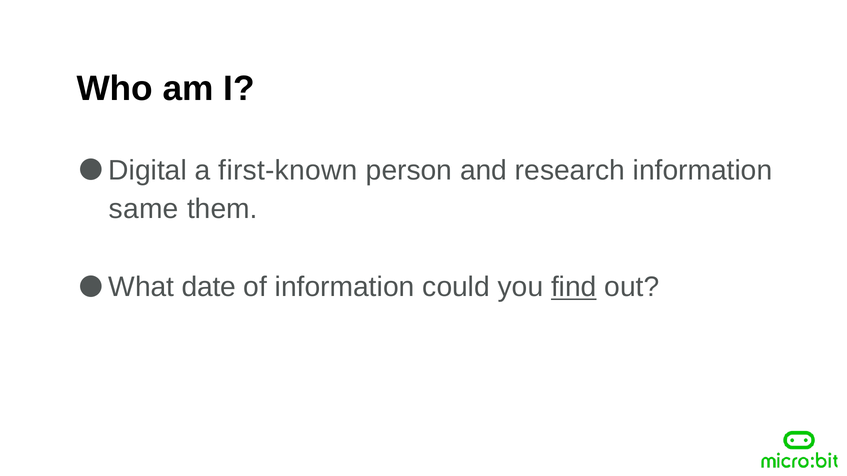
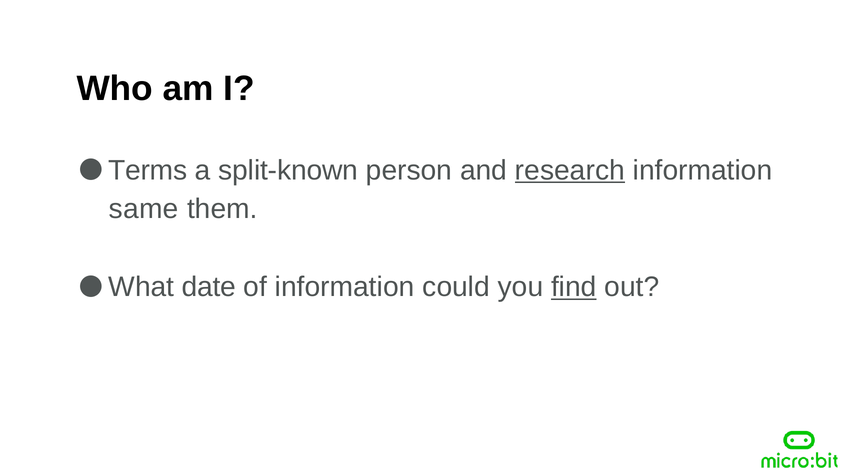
Digital: Digital -> Terms (148, 170)
first-known: first-known -> split-known (288, 170)
research underline: none -> present (570, 170)
